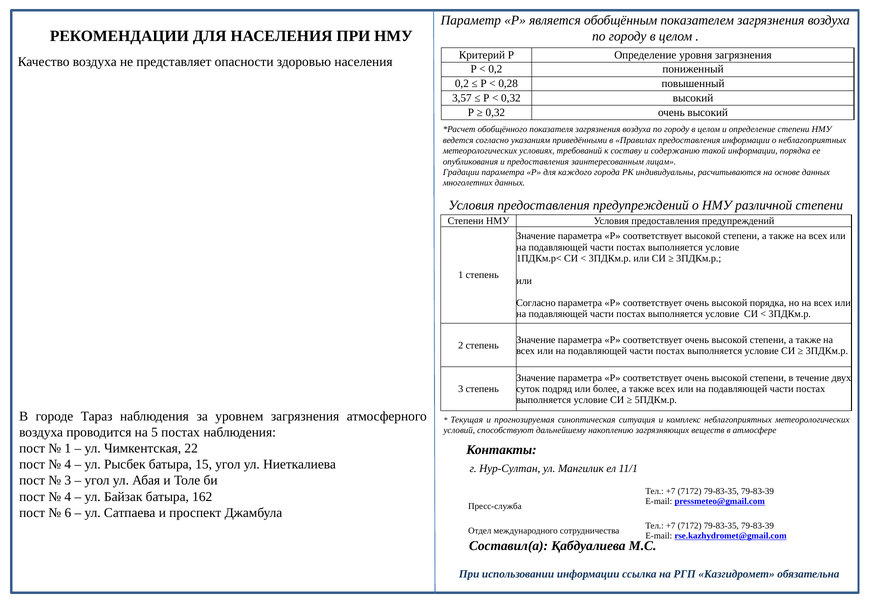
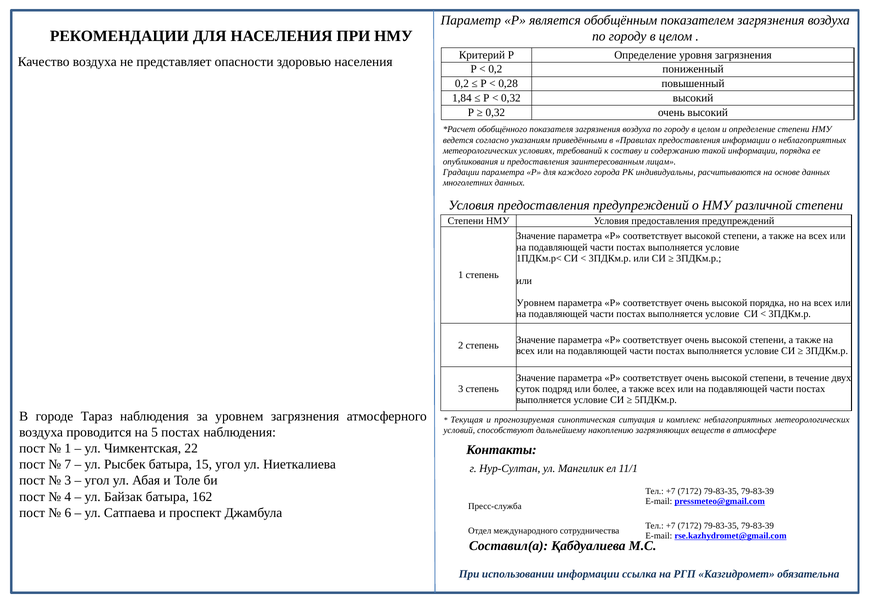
3,57: 3,57 -> 1,84 (462, 98)
Согласно: Согласно -> Уровнем (536, 303)
4: 4 -> 7 (68, 464)
